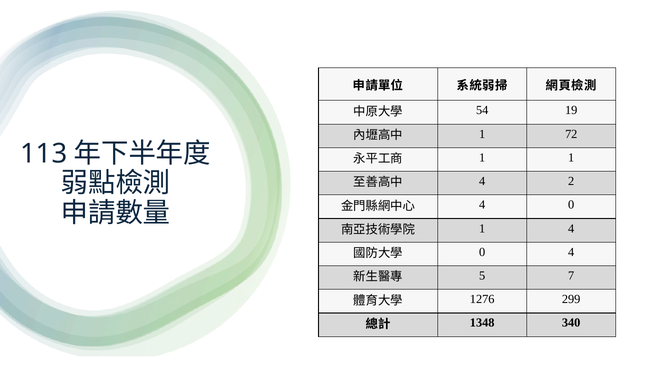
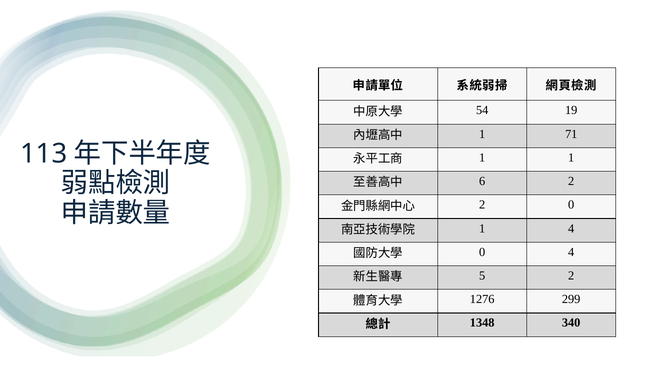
72: 72 -> 71 (571, 134)
4: 4 -> 6 (482, 181)
4: 4 -> 2 (482, 205)
5 7: 7 -> 2 (571, 276)
